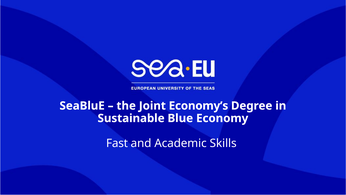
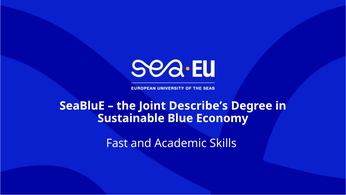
Economy’s: Economy’s -> Describe’s (198, 106)
